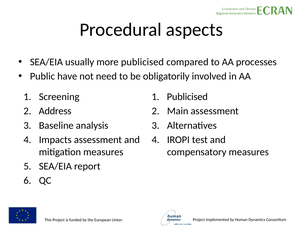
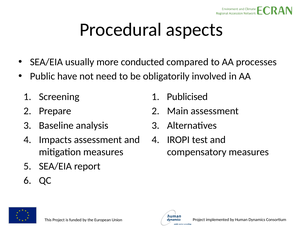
more publicised: publicised -> conducted (143, 62)
Address: Address -> Prepare (55, 111)
